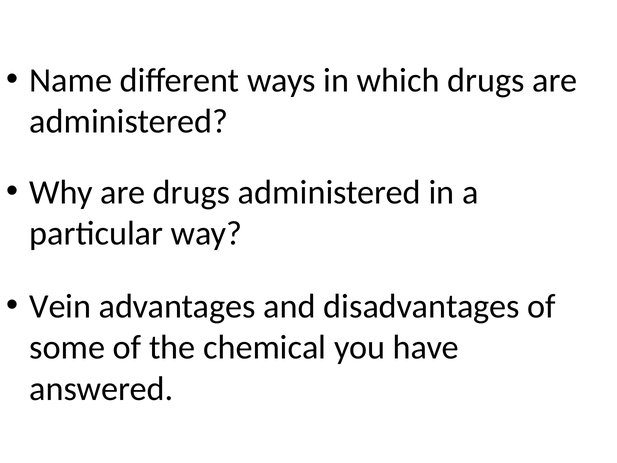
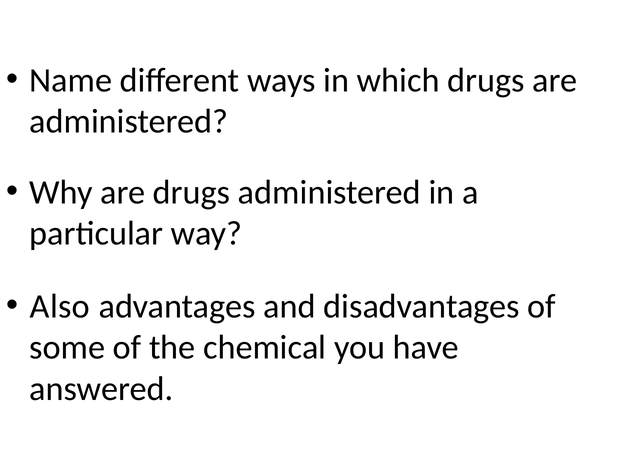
Vein: Vein -> Also (60, 306)
